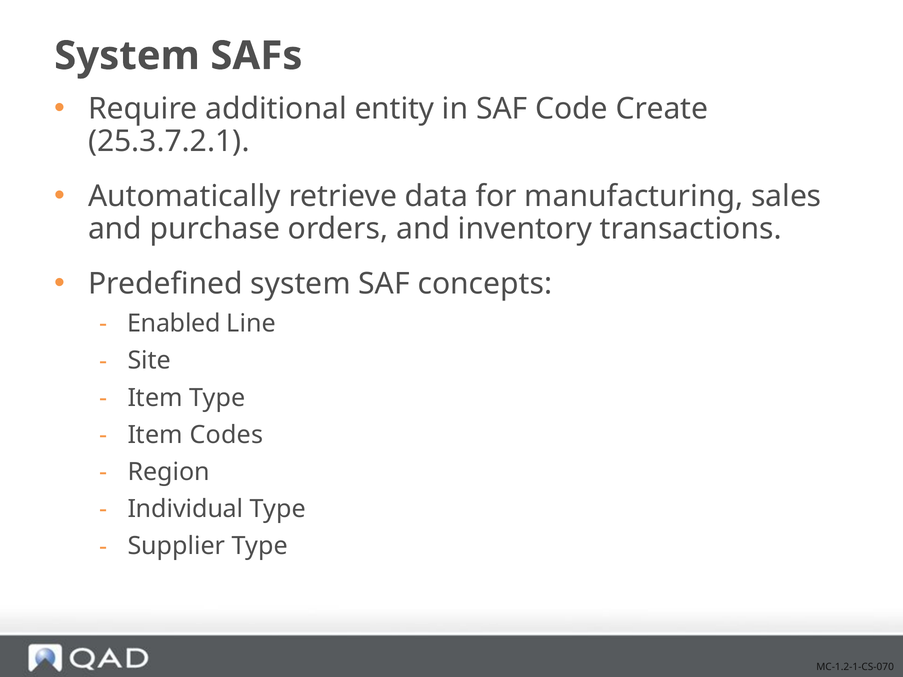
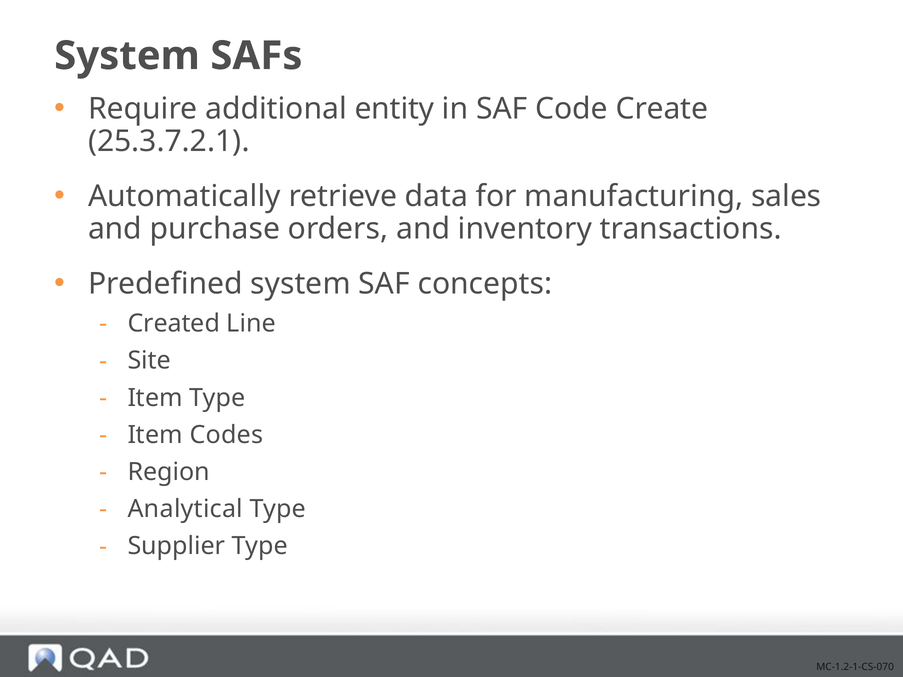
Enabled: Enabled -> Created (174, 324)
Individual: Individual -> Analytical (185, 509)
